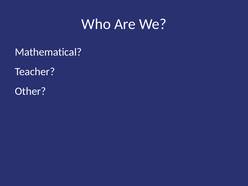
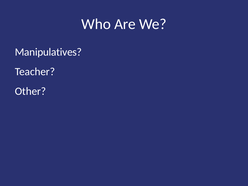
Mathematical: Mathematical -> Manipulatives (48, 52)
